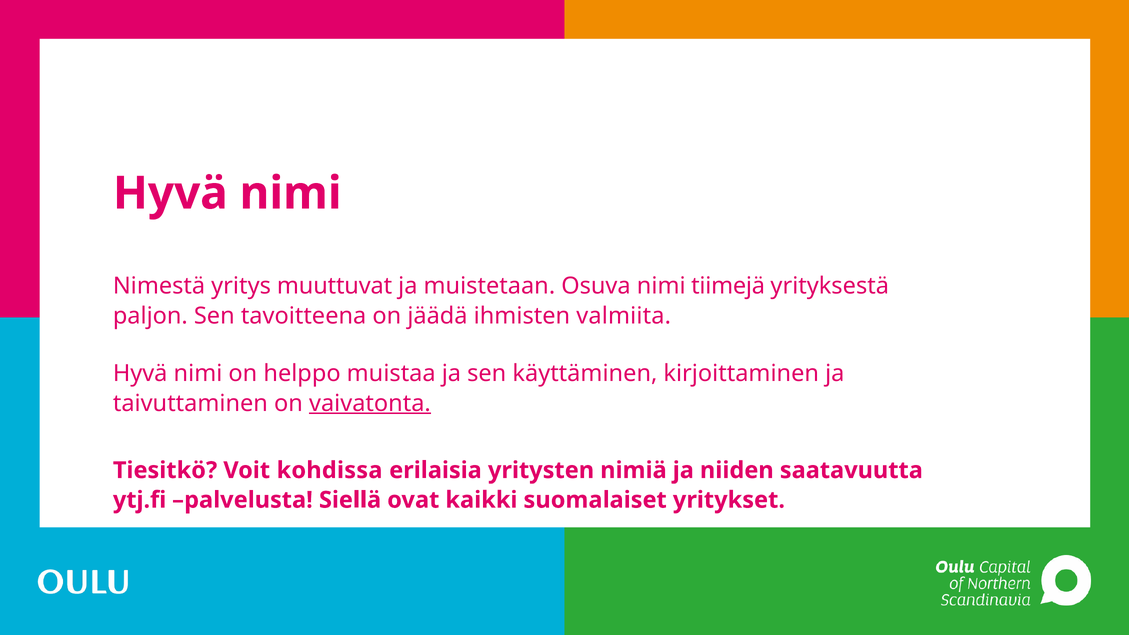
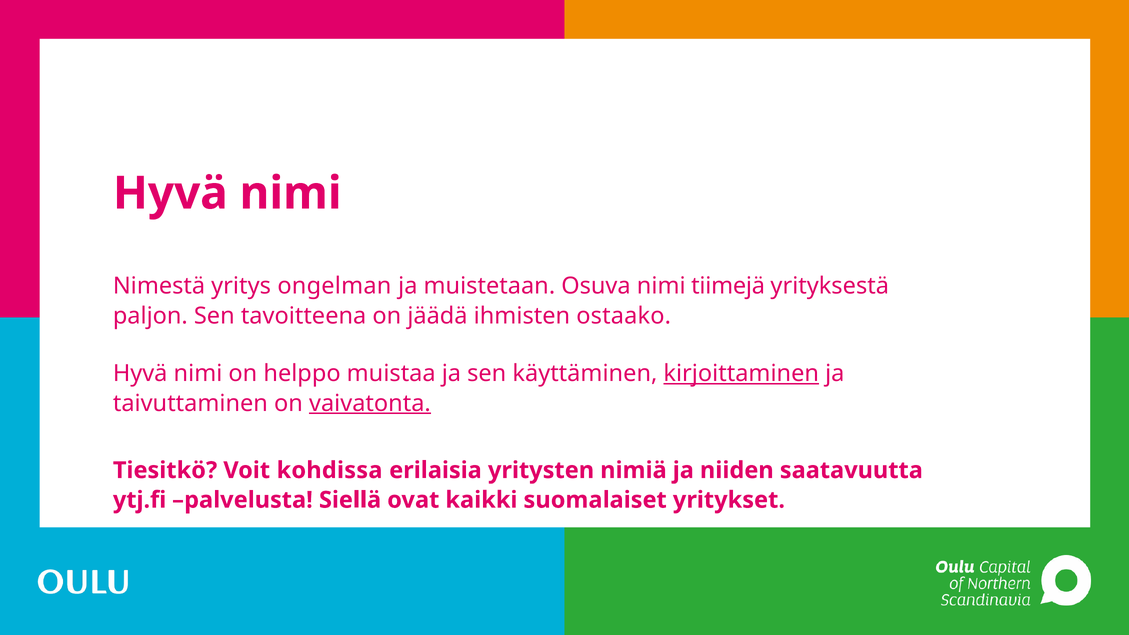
muuttuvat: muuttuvat -> ongelman (334, 286)
valmiita: valmiita -> ostaako (624, 316)
kirjoittaminen underline: none -> present (741, 374)
